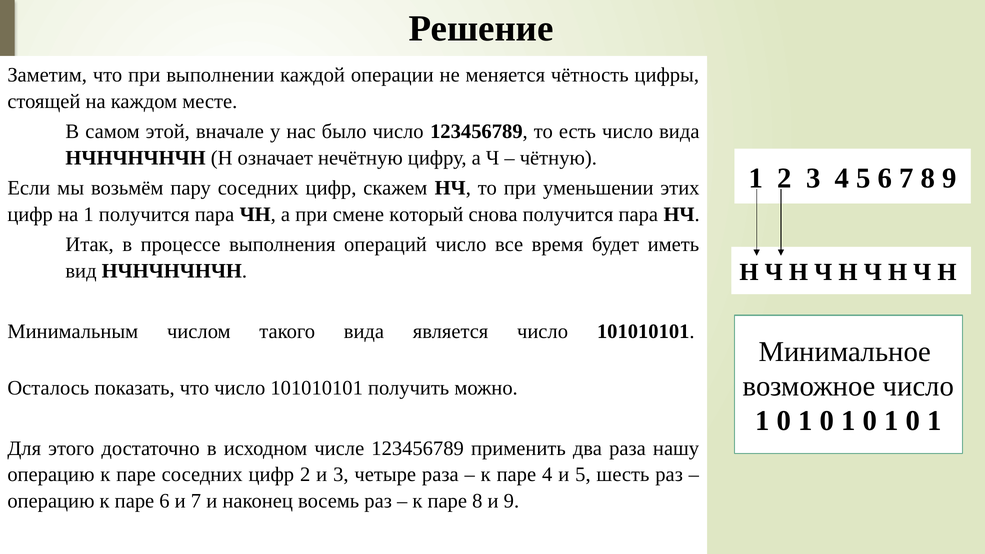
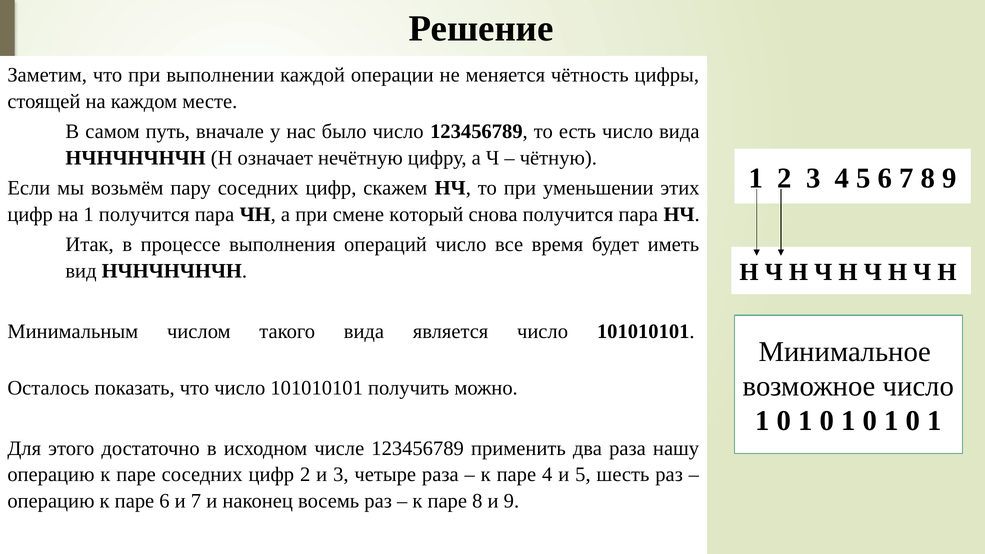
этой: этой -> путь (168, 132)
